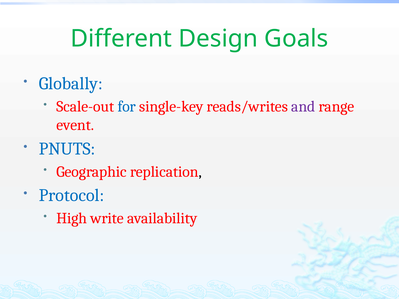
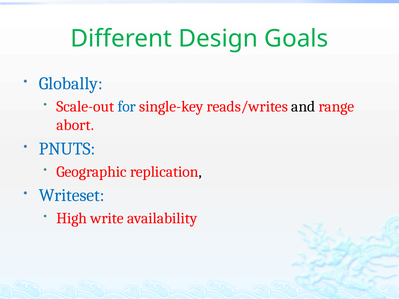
and colour: purple -> black (303, 107)
event: event -> abort (75, 125)
Protocol: Protocol -> Writeset (72, 195)
